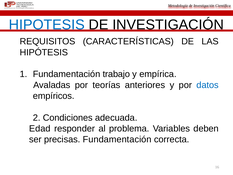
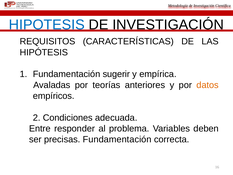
trabajo: trabajo -> sugerir (116, 74)
datos colour: blue -> orange (208, 85)
Edad: Edad -> Entre (40, 128)
